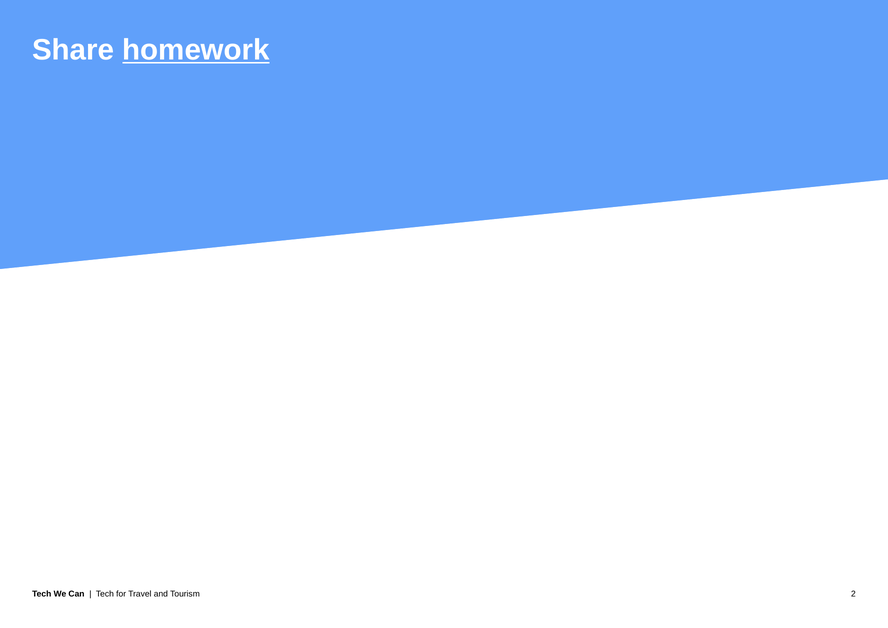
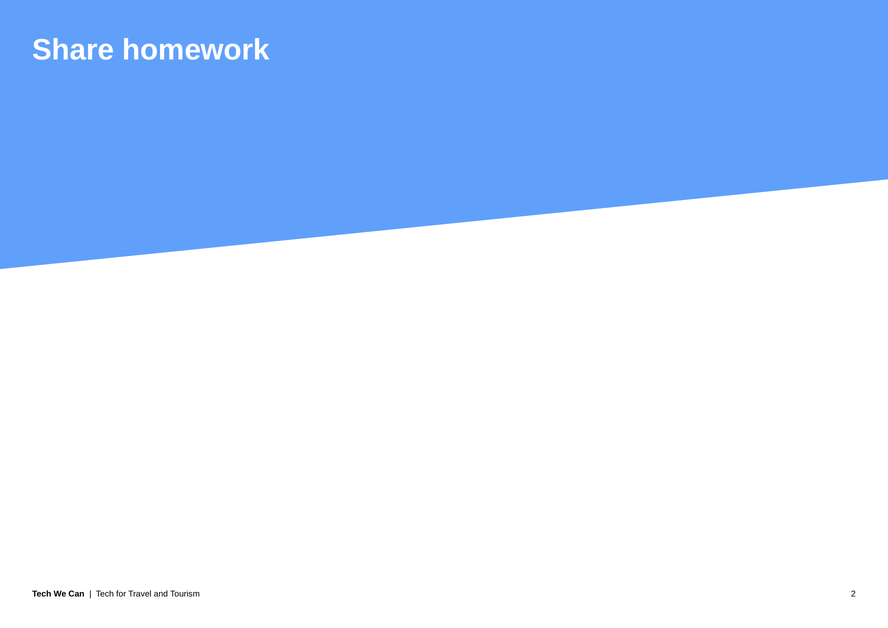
homework underline: present -> none (196, 50)
